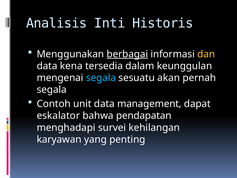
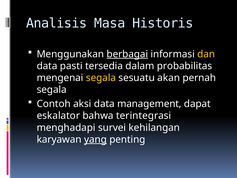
Inti: Inti -> Masa (110, 23)
kena: kena -> pasti (71, 66)
keunggulan: keunggulan -> probabilitas (185, 66)
segala colour: light blue -> yellow (101, 78)
unit: unit -> aksi (82, 104)
pendapatan: pendapatan -> terintegrasi (144, 116)
yang underline: none -> present (95, 139)
